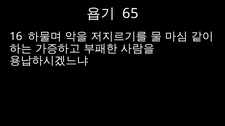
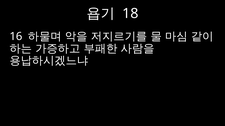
65: 65 -> 18 (130, 14)
